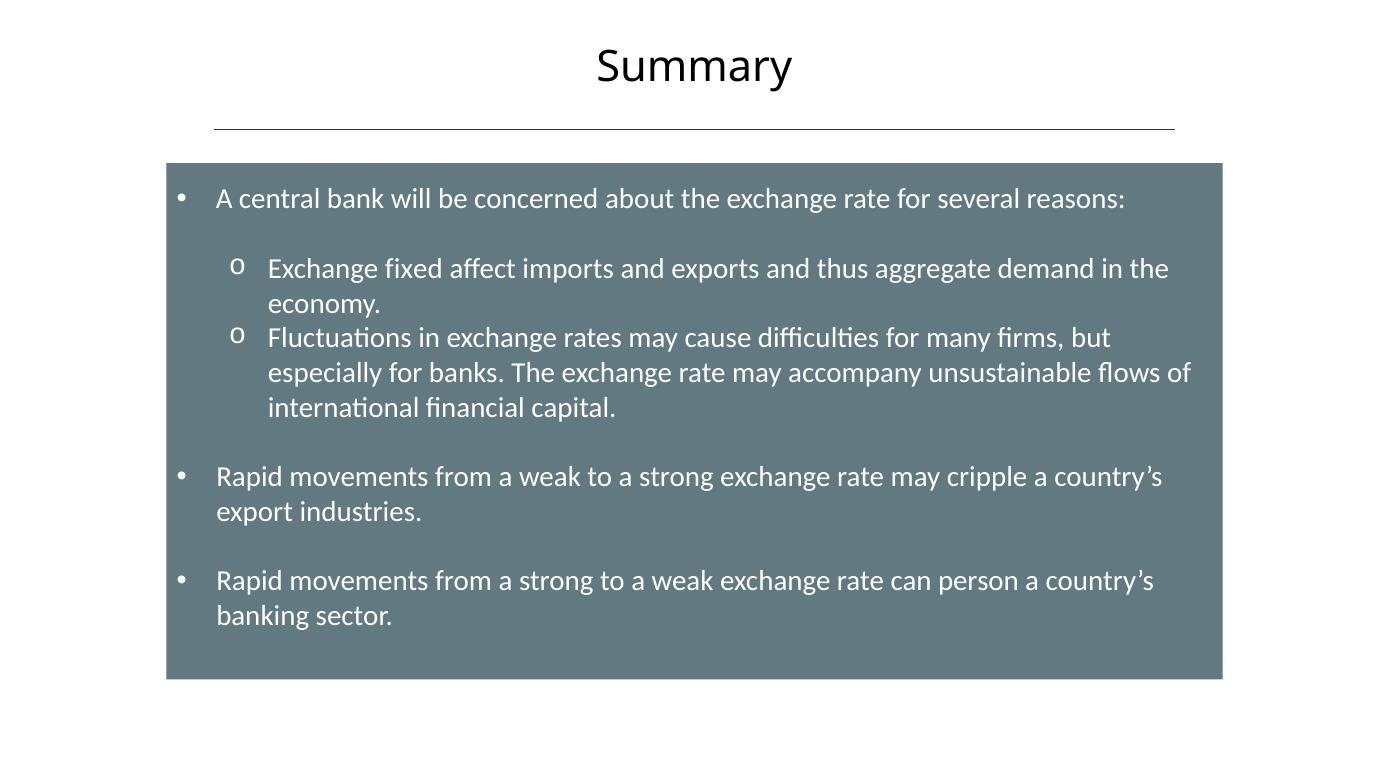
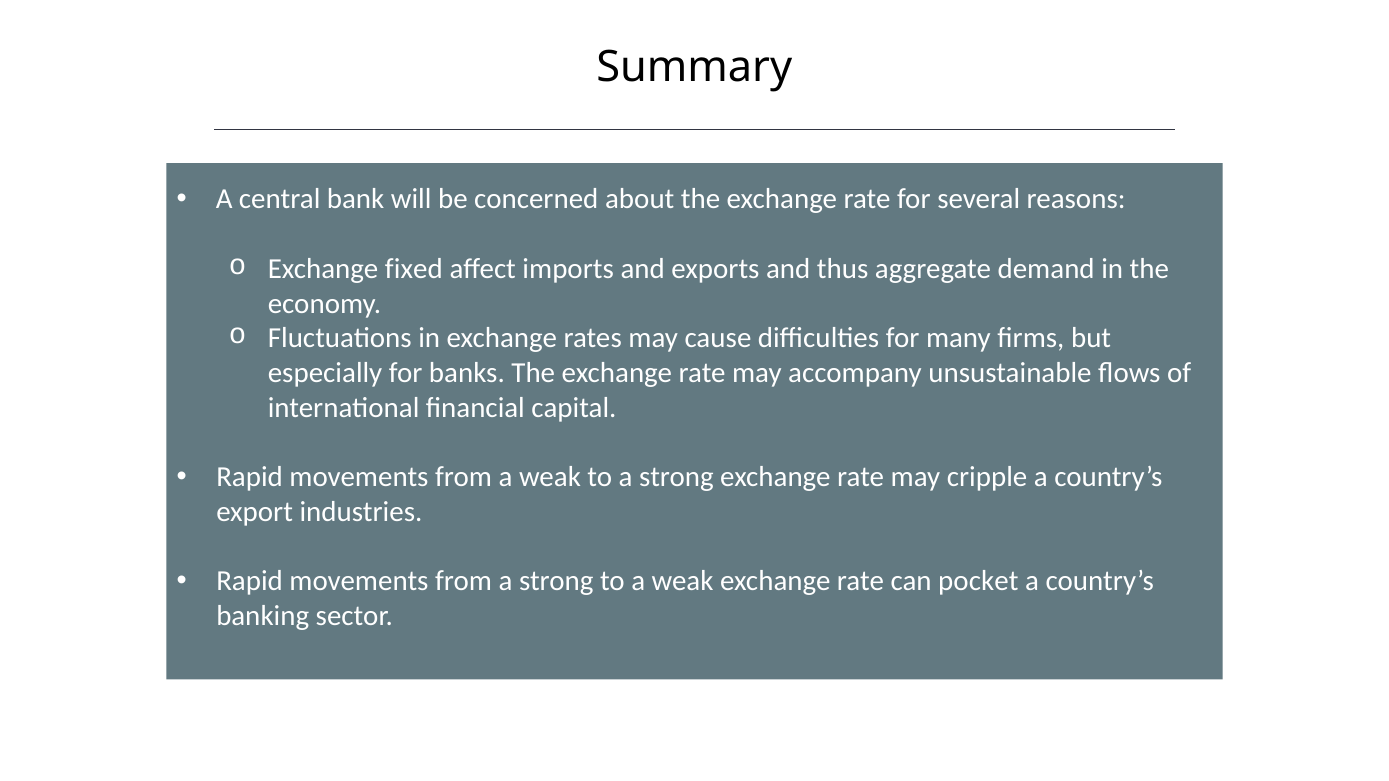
person: person -> pocket (978, 582)
